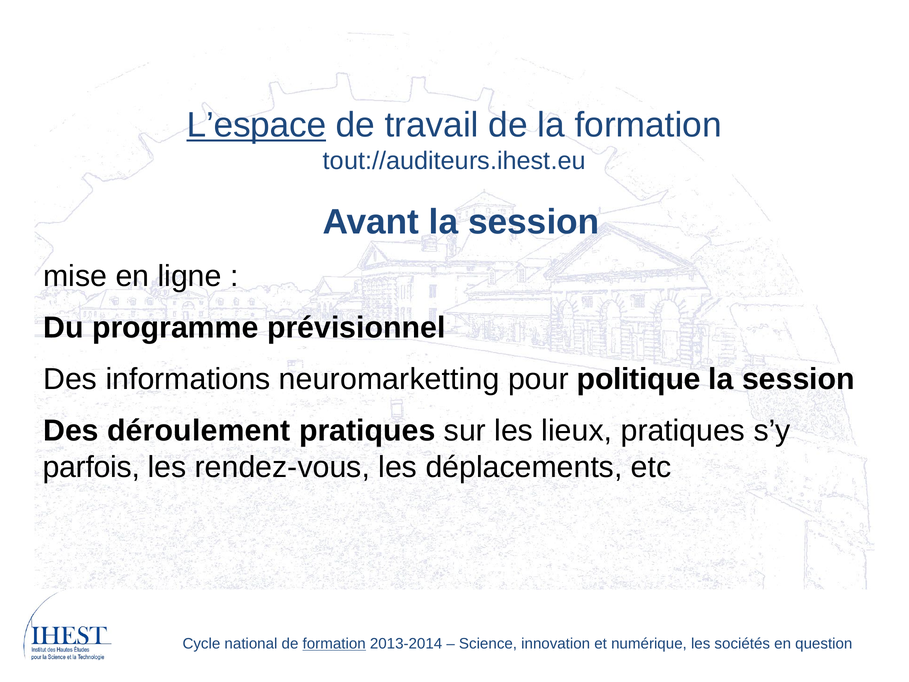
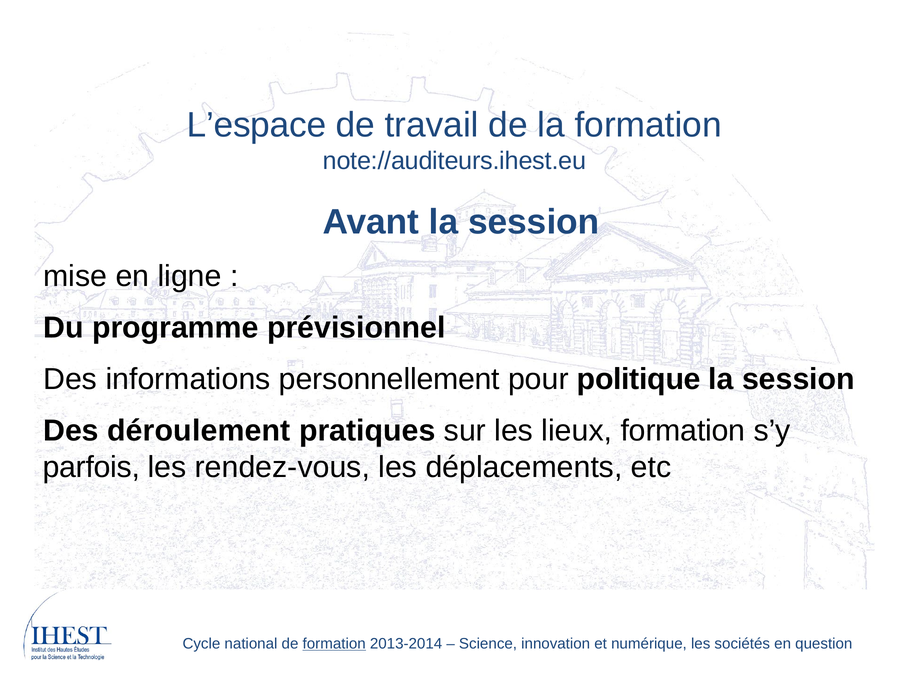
L’espace underline: present -> none (256, 125)
tout://auditeurs.ihest.eu: tout://auditeurs.ihest.eu -> note://auditeurs.ihest.eu (454, 161)
neuromarketting: neuromarketting -> personnellement (389, 379)
lieux pratiques: pratiques -> formation (683, 431)
